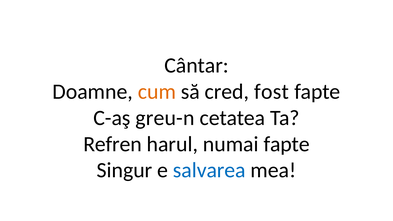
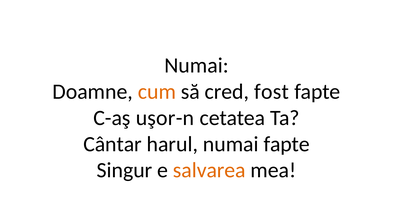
Cântar: Cântar -> Numai (196, 66)
greu-n: greu-n -> uşor-n (165, 118)
Refren: Refren -> Cântar (113, 144)
salvarea colour: blue -> orange (209, 170)
